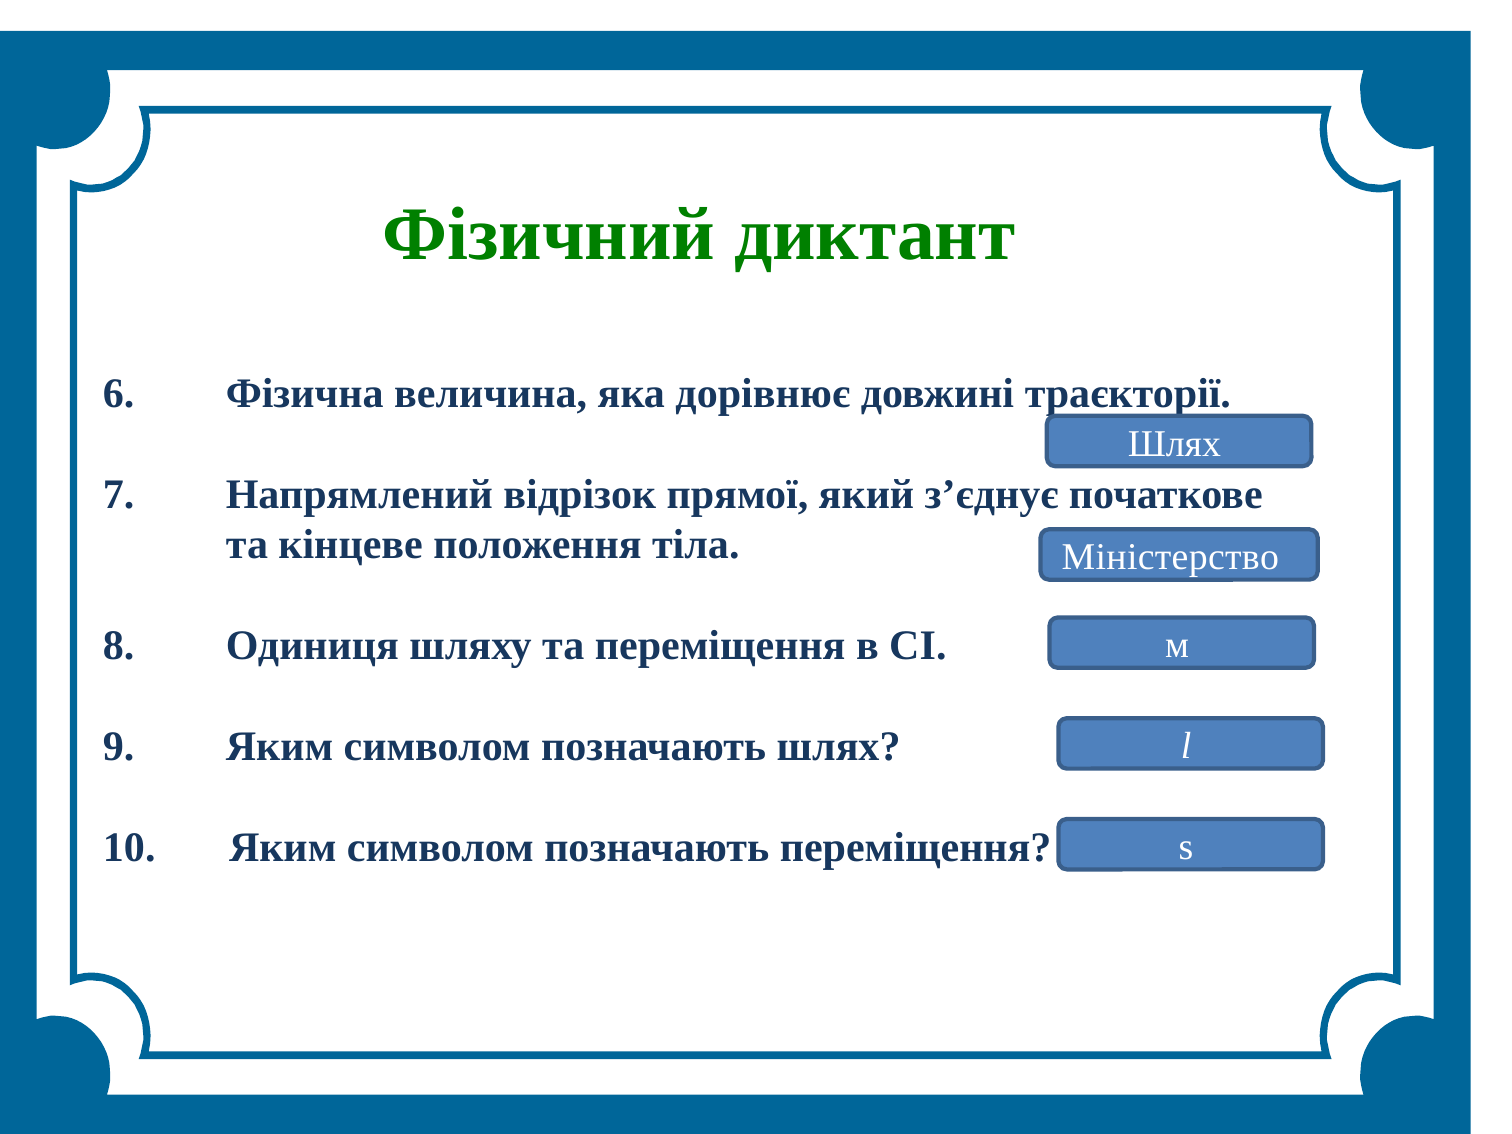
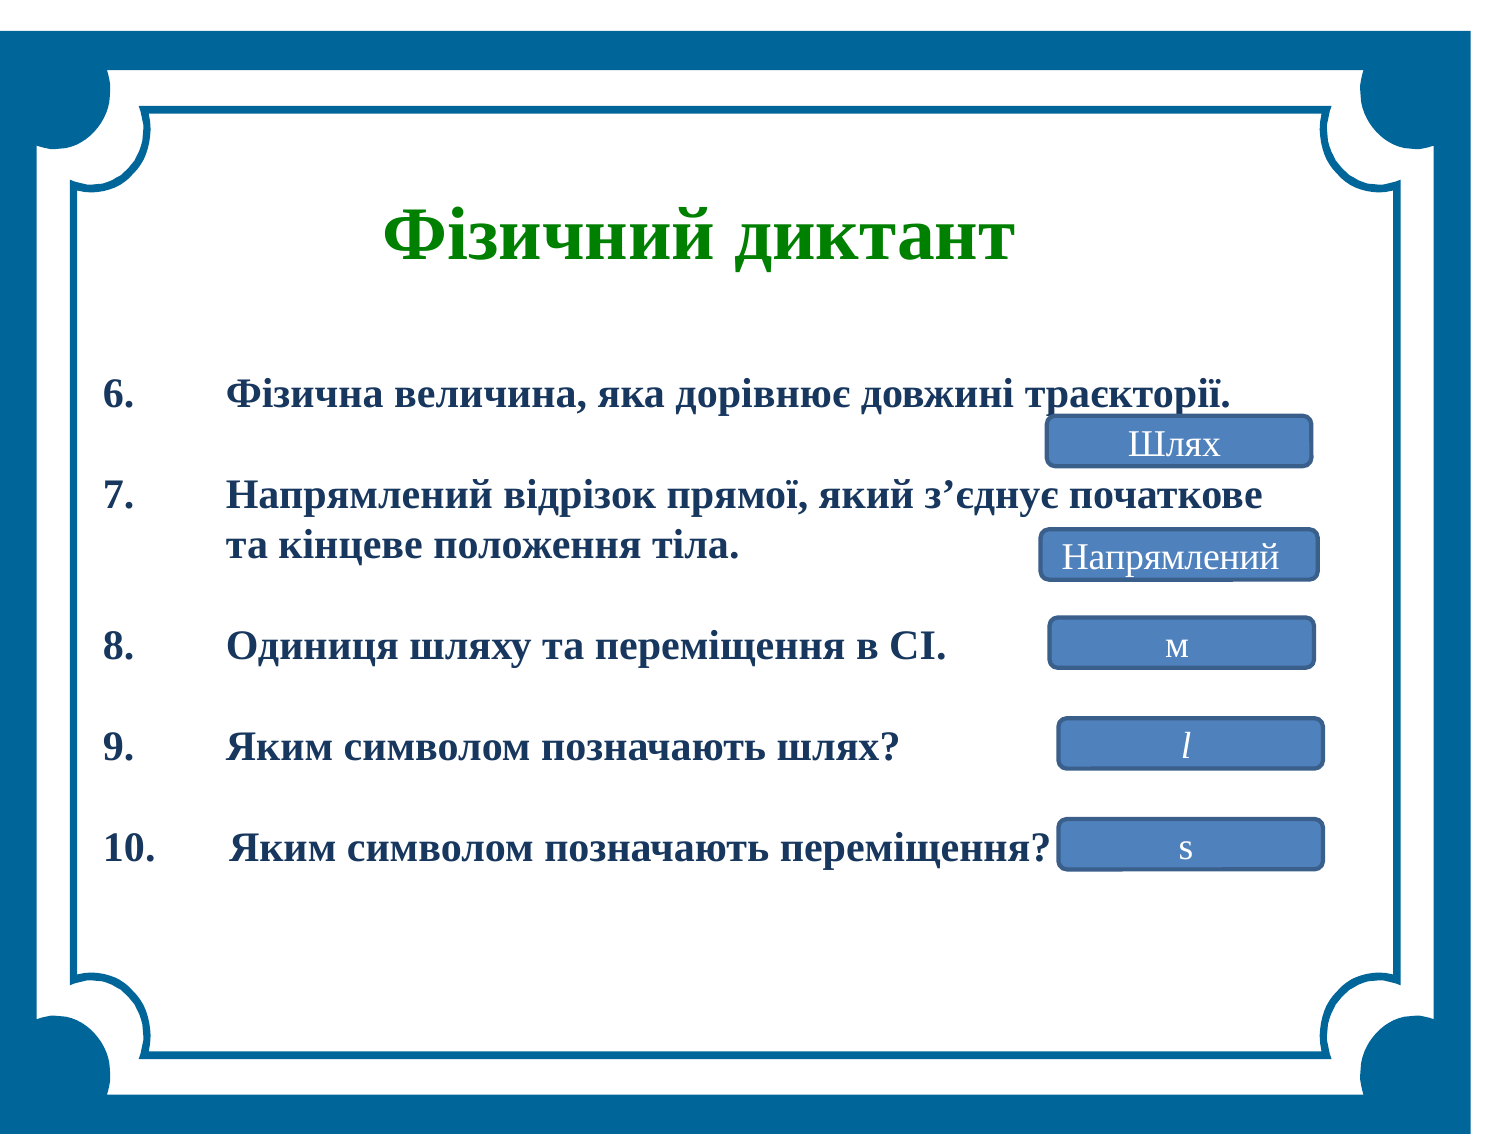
Міністерство: Міністерство -> Напрямлений (1171, 557)
